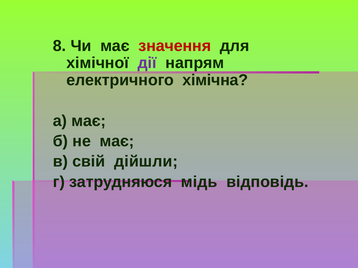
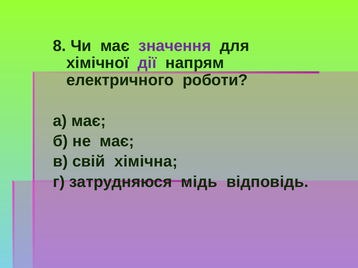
значення colour: red -> purple (175, 46)
хімічна: хімічна -> роботи (215, 80)
дійшли: дійшли -> хімічна (146, 162)
